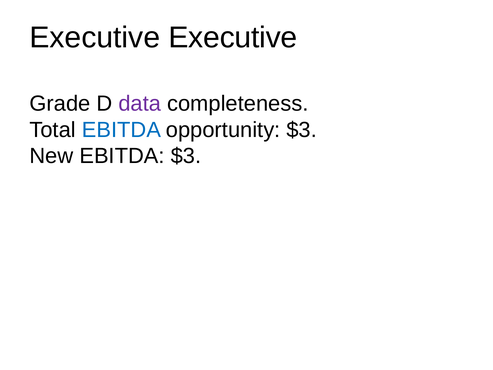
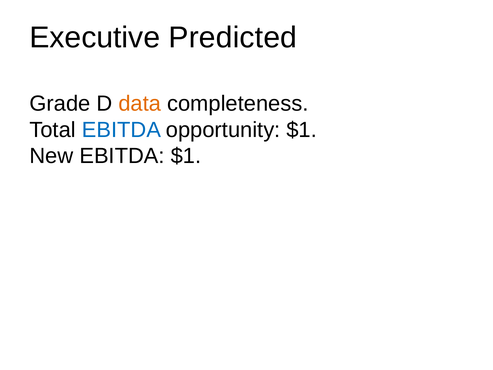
Executive Executive: Executive -> Predicted (233, 37)
data colour: purple -> orange (140, 103)
opportunity $3: $3 -> $1 (302, 130)
EBITDA $3: $3 -> $1 (186, 156)
